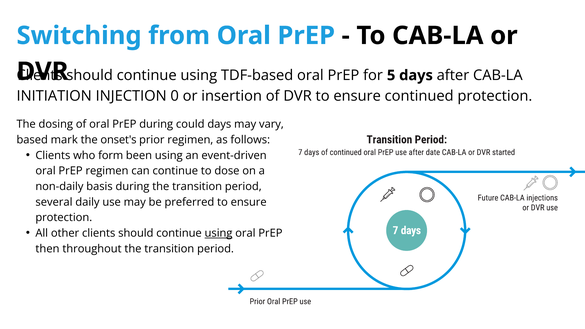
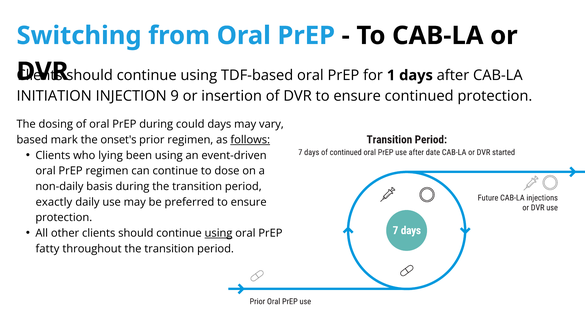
5: 5 -> 1 (391, 75)
0: 0 -> 9 (175, 96)
follows underline: none -> present (250, 140)
form: form -> lying (111, 155)
several: several -> exactly (54, 202)
then: then -> fatty (47, 249)
